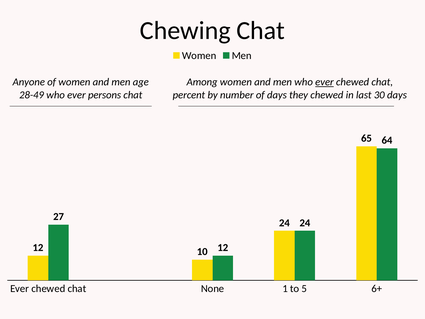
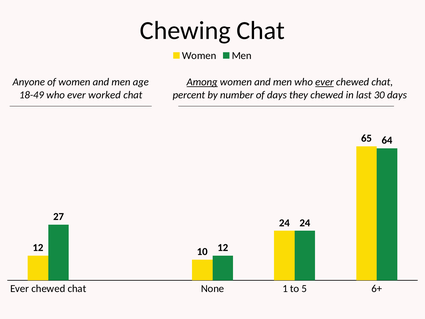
Among underline: none -> present (202, 82)
28-49: 28-49 -> 18-49 (32, 95)
persons: persons -> worked (104, 95)
